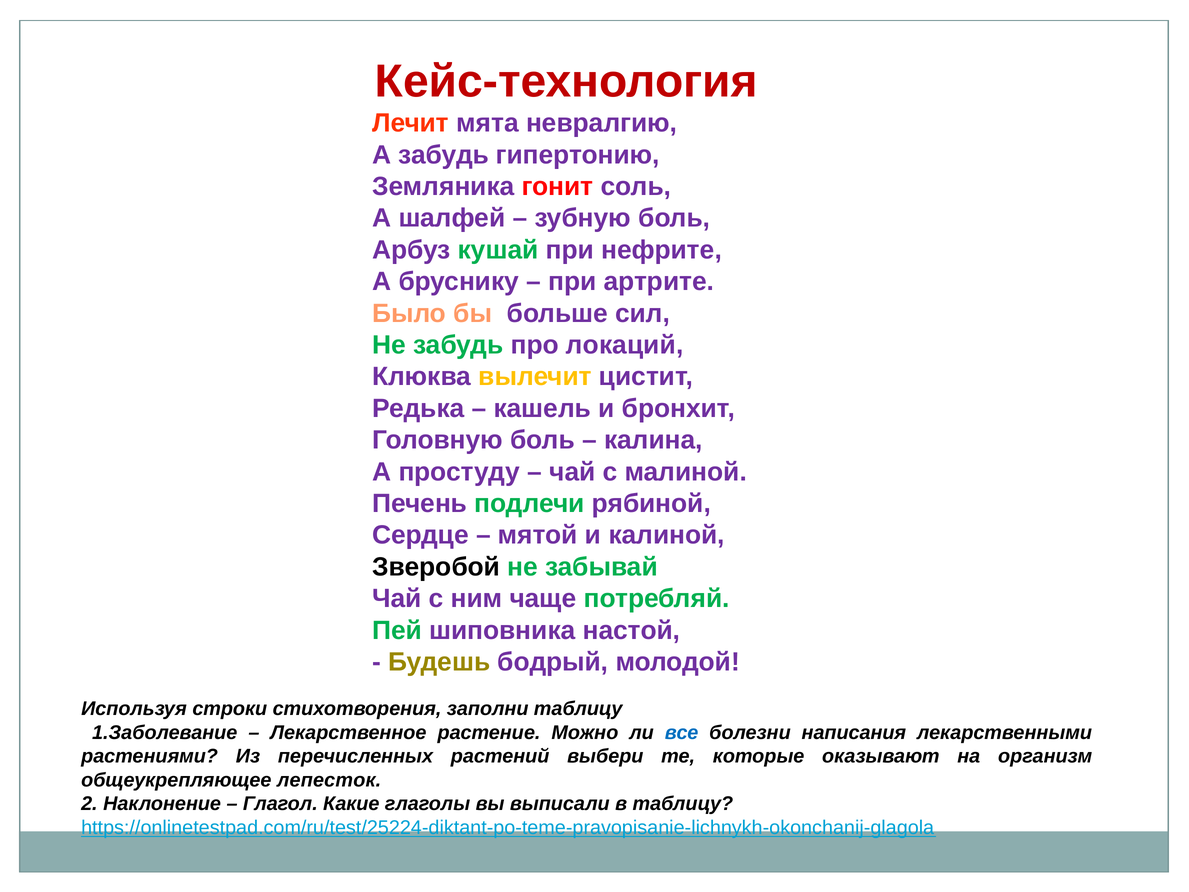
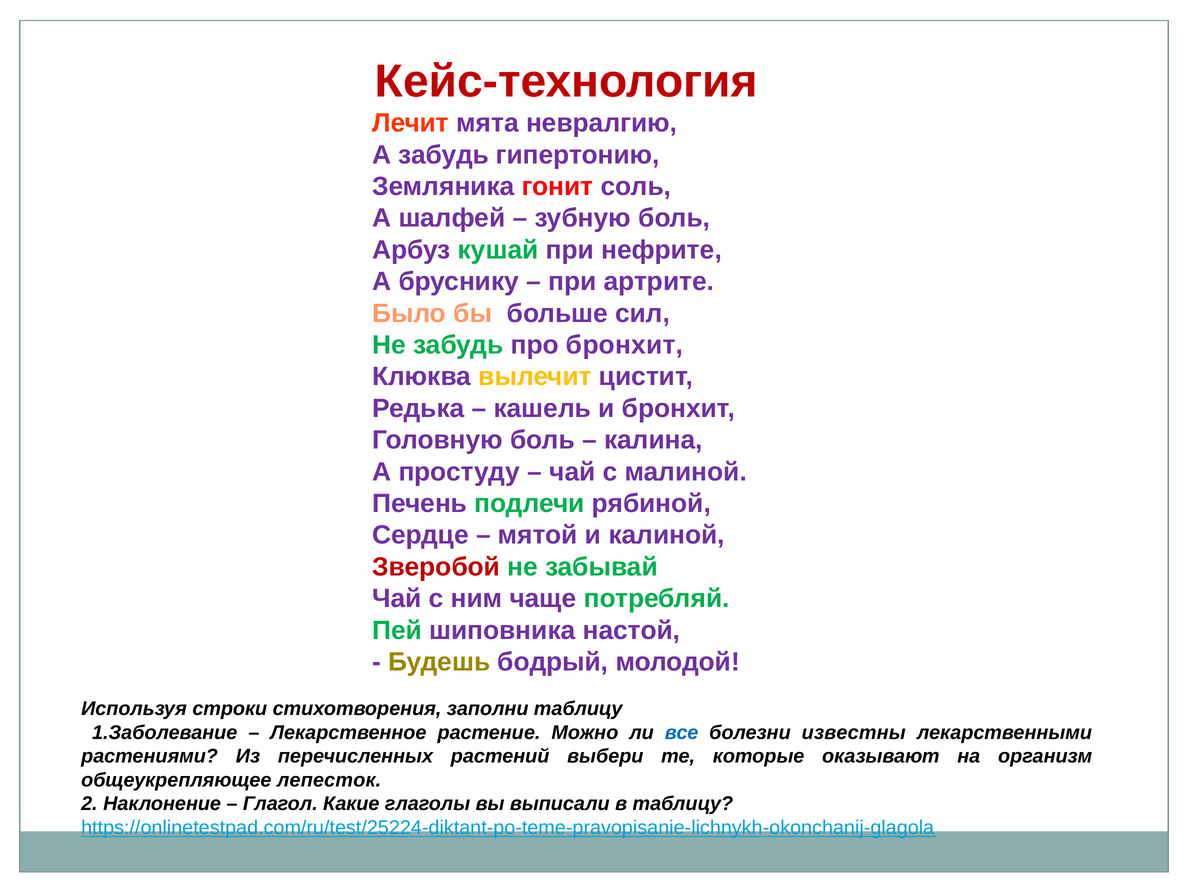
про локаций: локаций -> бронхит (625, 345)
Зверобой colour: black -> red (436, 567)
написания: написания -> известны (854, 732)
